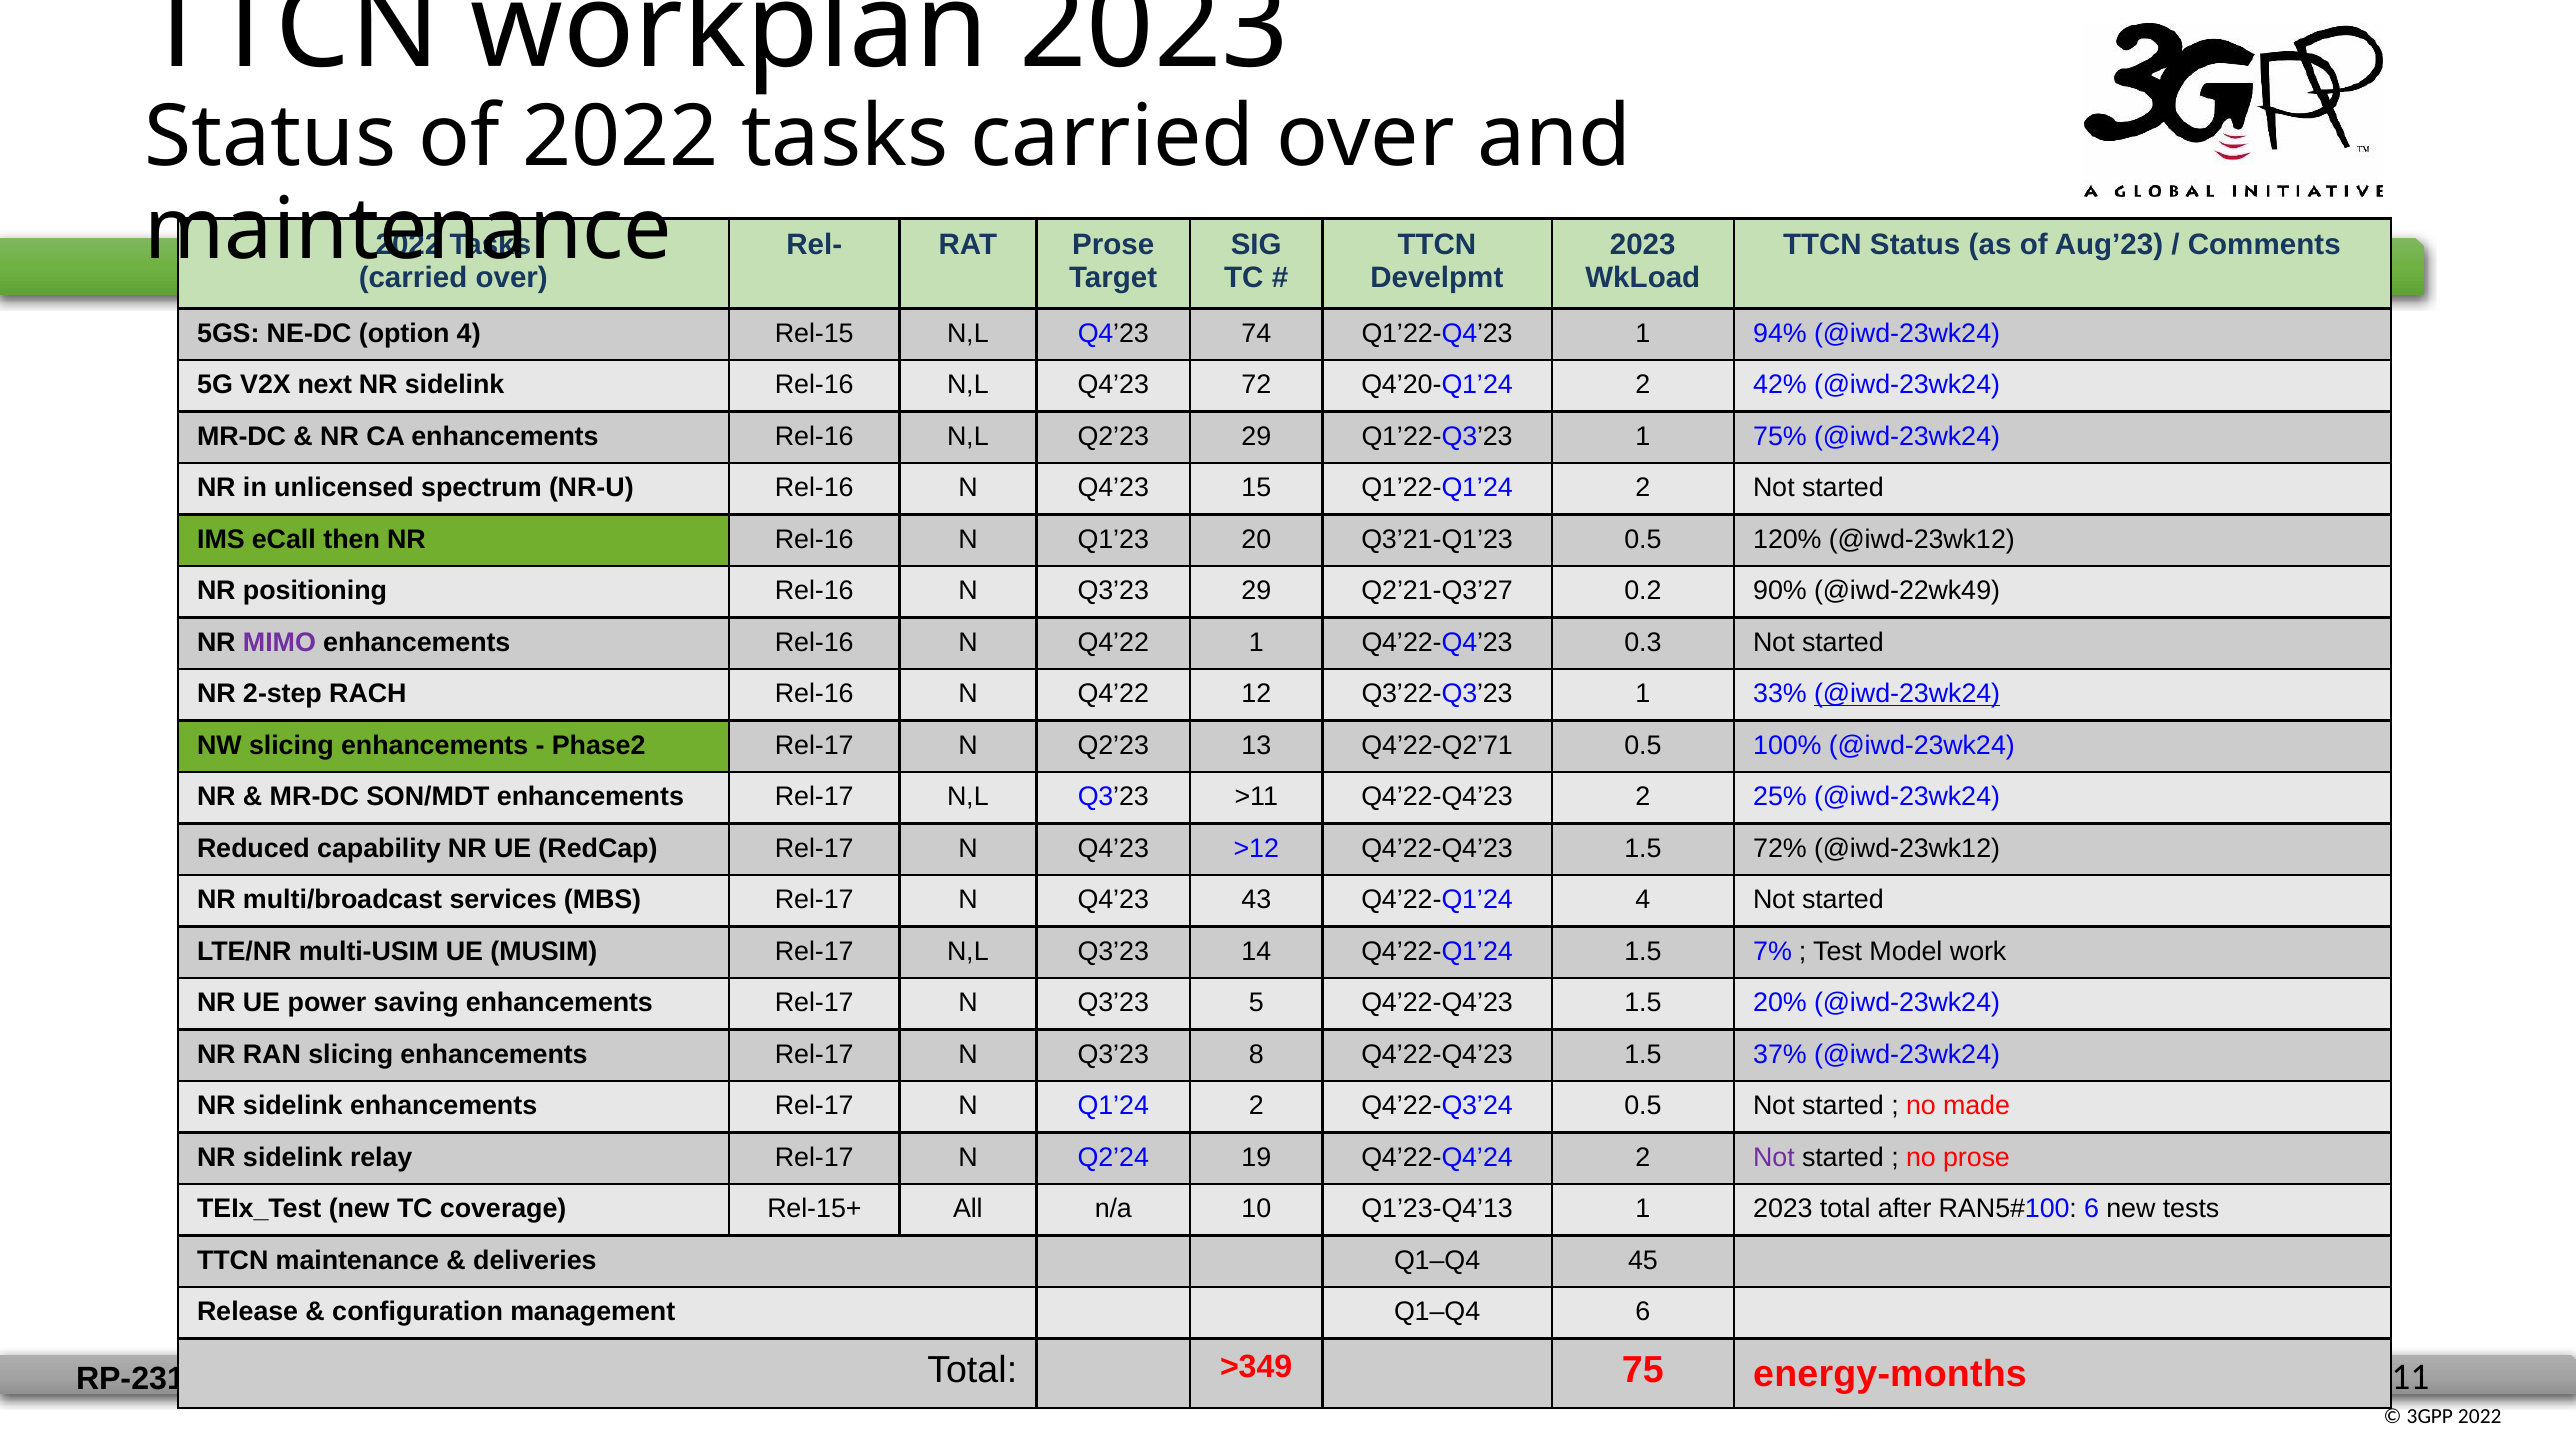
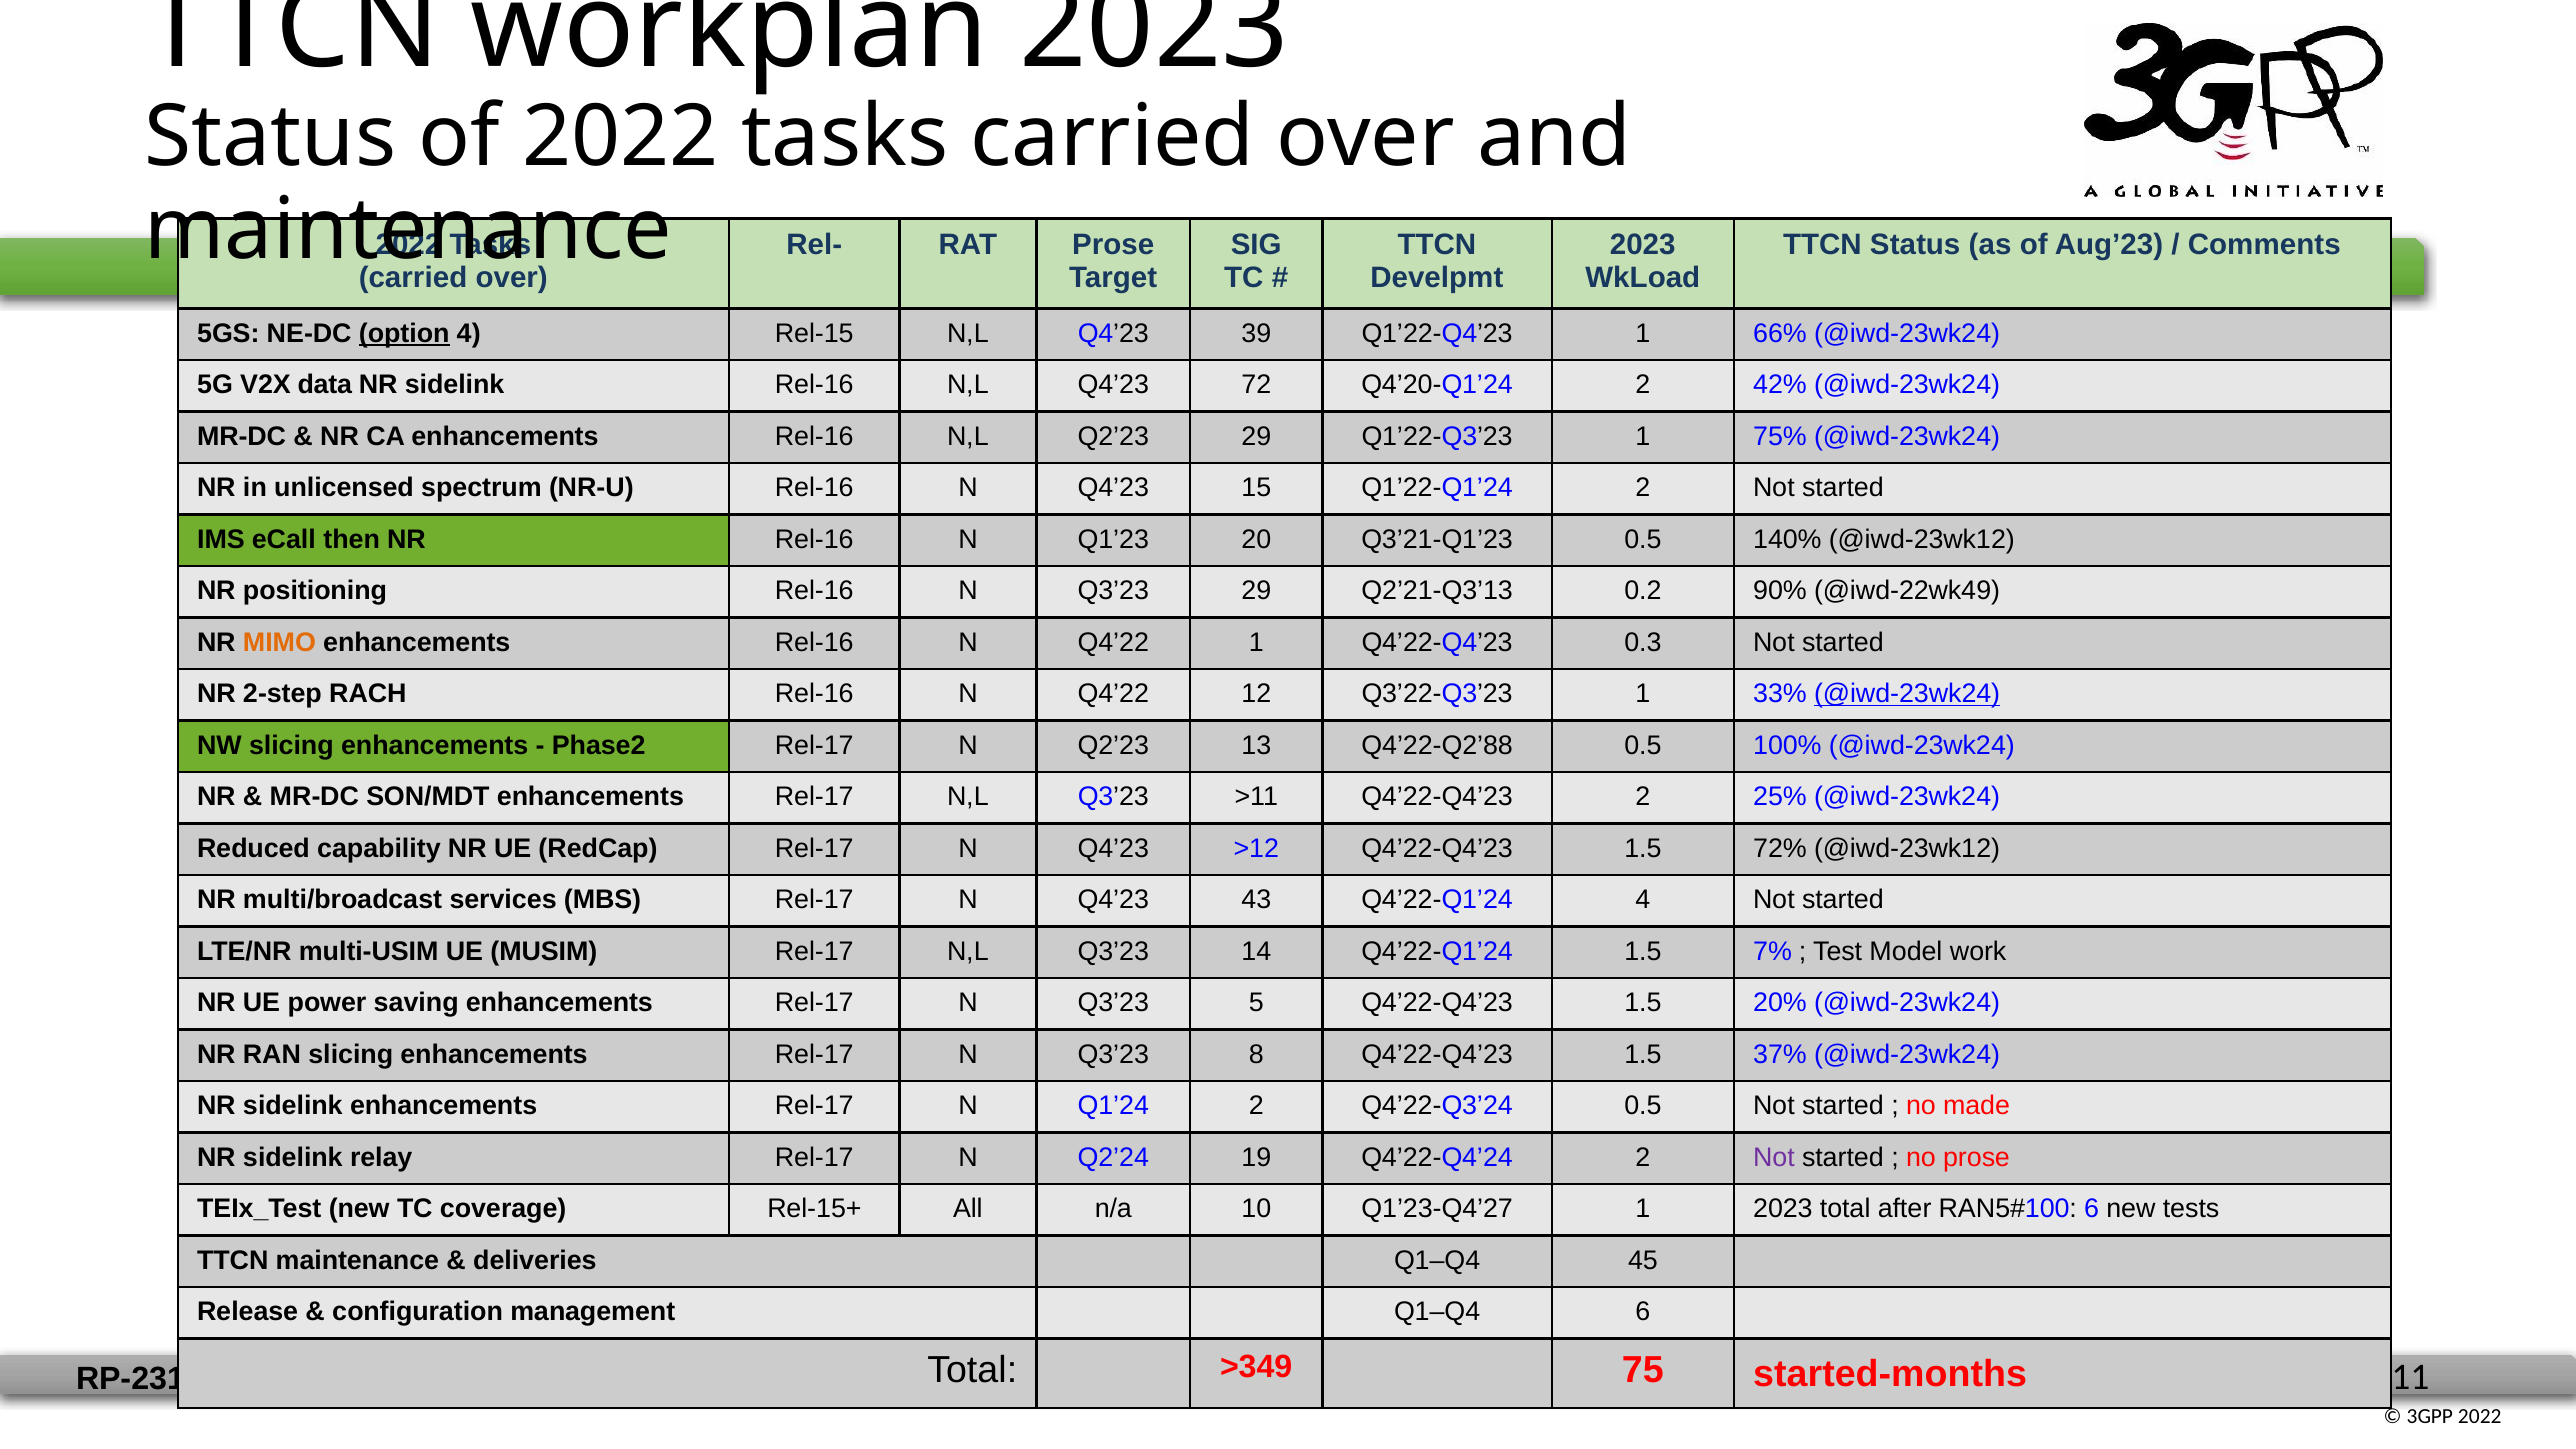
option underline: none -> present (404, 333)
74: 74 -> 39 (1256, 333)
94%: 94% -> 66% (1780, 333)
next: next -> data (325, 385)
120%: 120% -> 140% (1787, 539)
Q2’21-Q3’27: Q2’21-Q3’27 -> Q2’21-Q3’13 (1437, 591)
MIMO colour: purple -> orange (279, 642)
Q4’22-Q2’71: Q4’22-Q2’71 -> Q4’22-Q2’88 (1437, 745)
Q1’23-Q4’13: Q1’23-Q4’13 -> Q1’23-Q4’27 (1437, 1209)
energy-months: energy-months -> started-months (1890, 1374)
